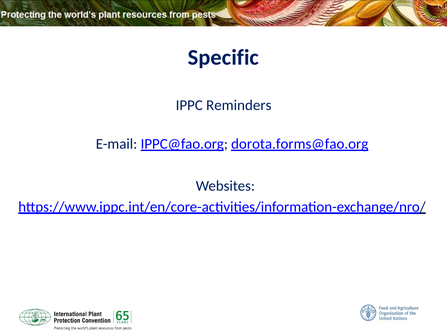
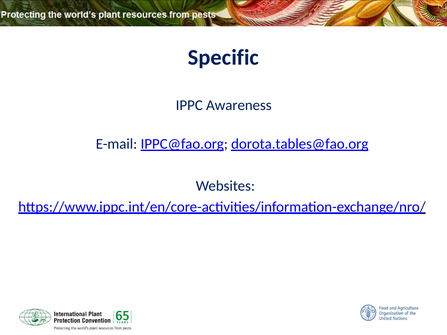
Reminders: Reminders -> Awareness (239, 105)
dorota.forms@fao.org: dorota.forms@fao.org -> dorota.tables@fao.org (300, 144)
